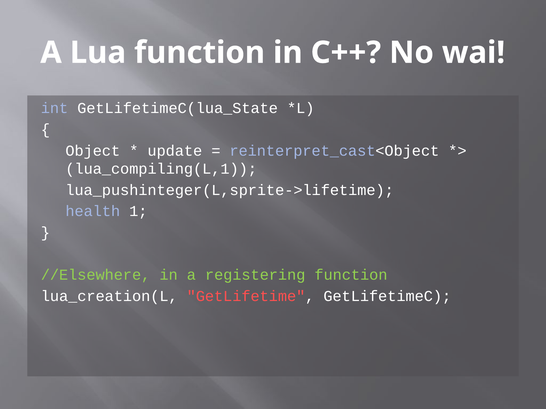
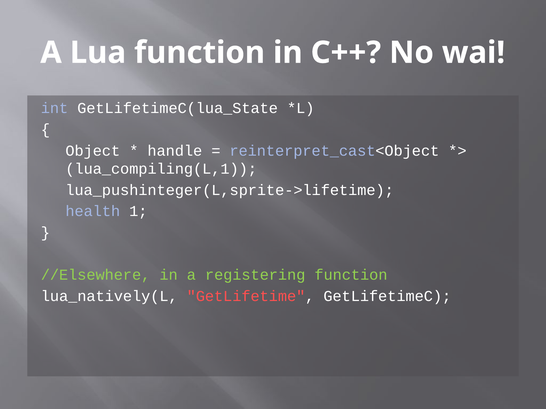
update: update -> handle (175, 151)
lua_creation(L: lua_creation(L -> lua_natively(L (109, 297)
